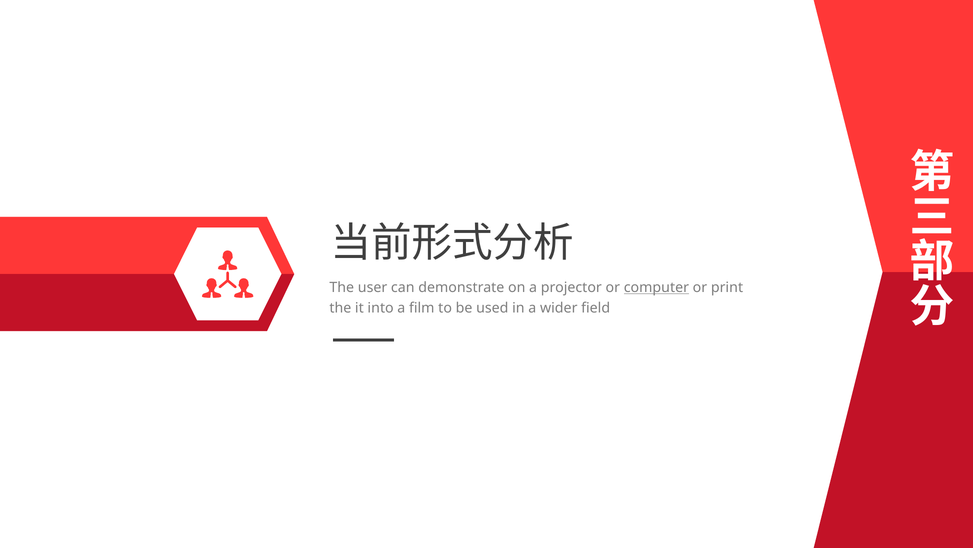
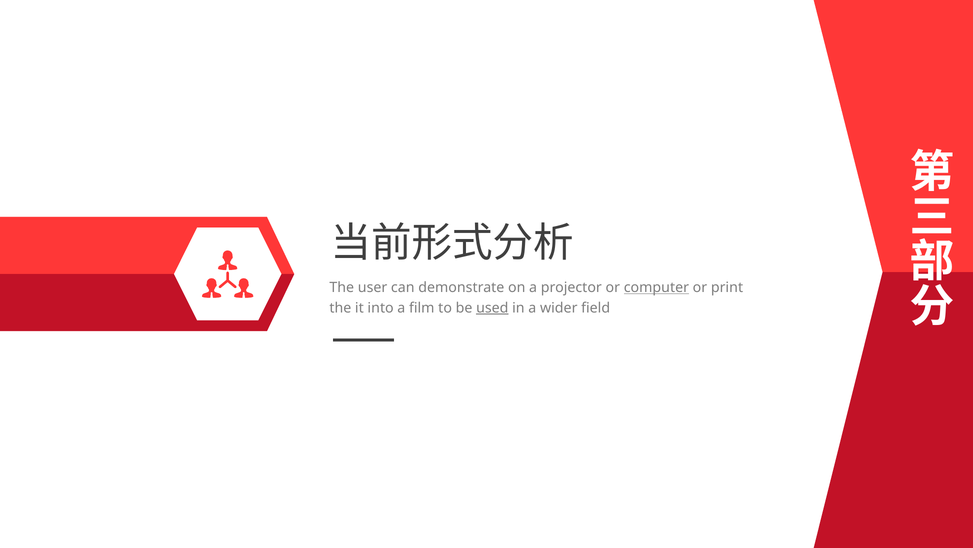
used underline: none -> present (492, 308)
